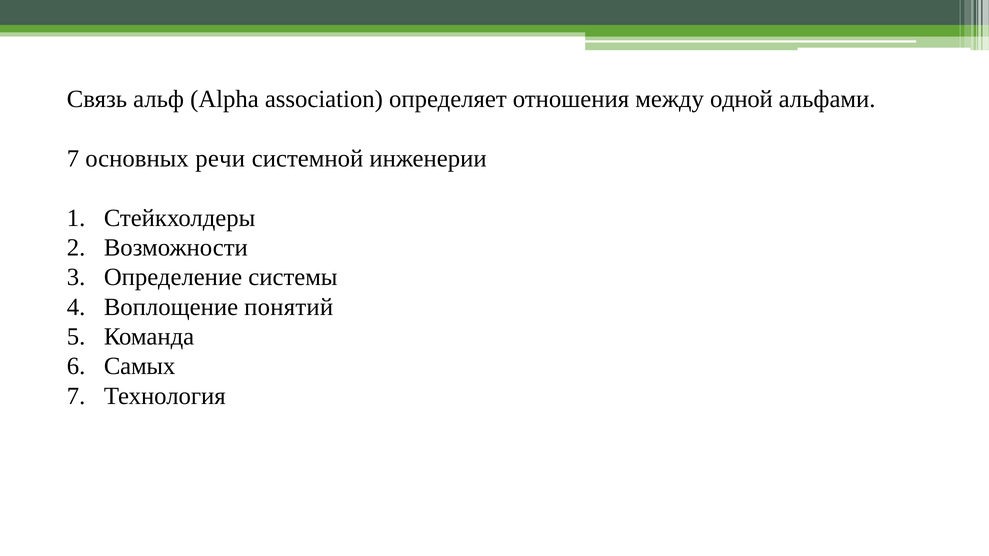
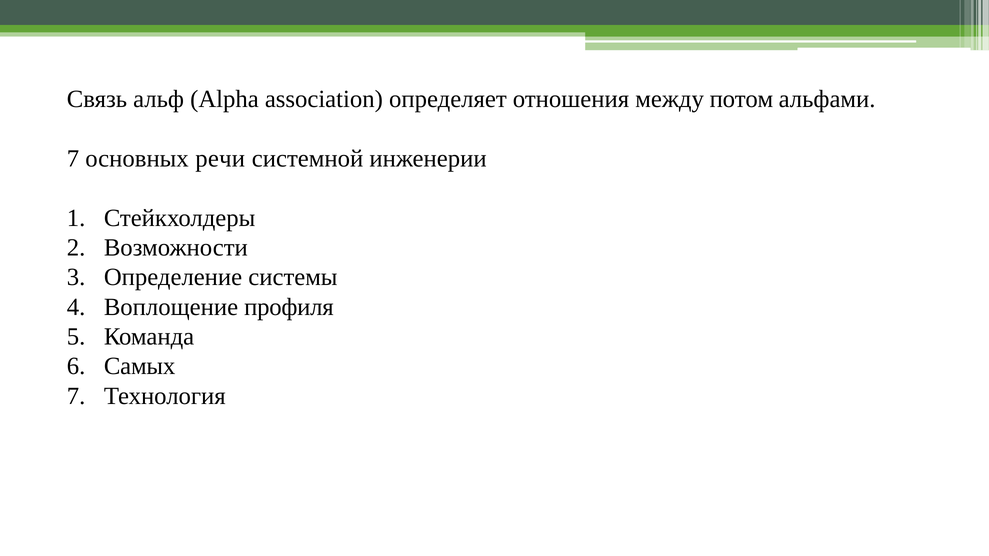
одной: одной -> потом (741, 99)
понятий: понятий -> профиля (289, 307)
